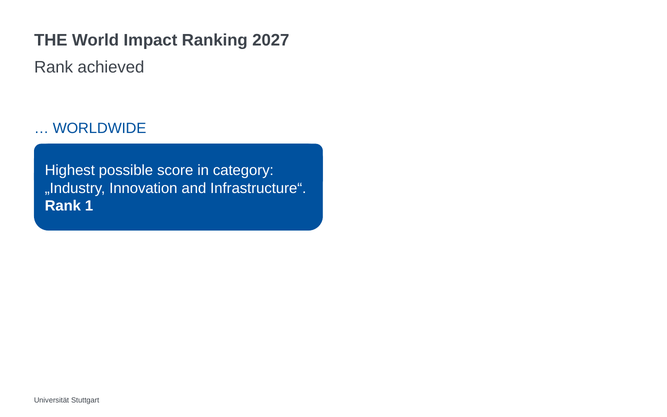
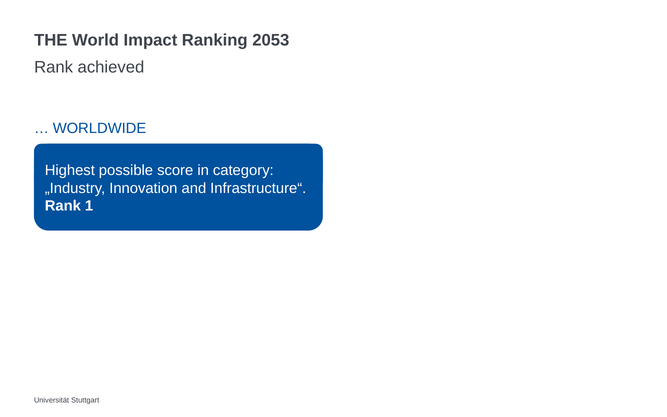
2027: 2027 -> 2053 (271, 40)
